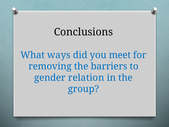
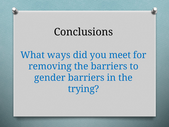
gender relation: relation -> barriers (86, 77)
group: group -> trying (83, 89)
